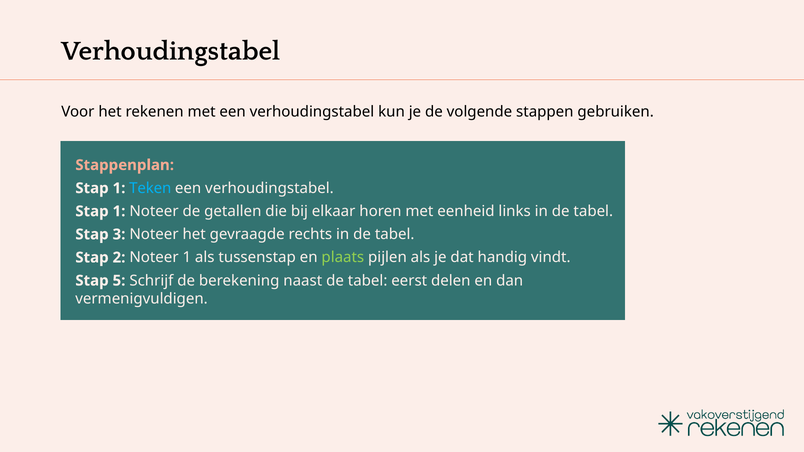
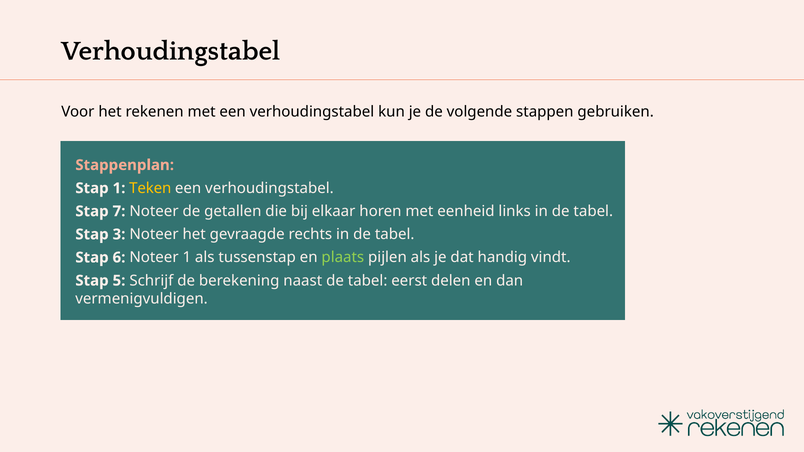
Teken colour: light blue -> yellow (150, 188)
1: 1 -> 7 (119, 211)
2: 2 -> 6 (119, 258)
